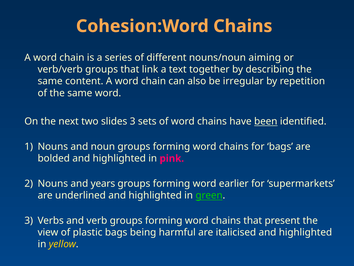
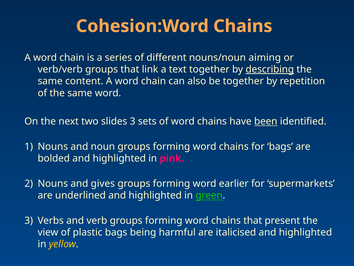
describing underline: none -> present (270, 69)
be irregular: irregular -> together (243, 81)
years: years -> gives (103, 183)
